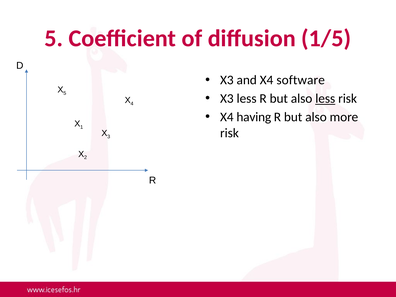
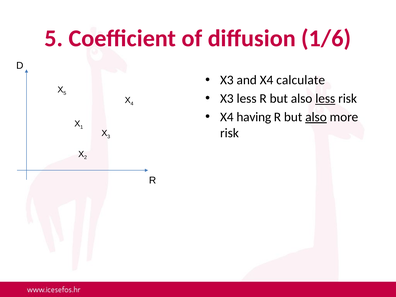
1/5: 1/5 -> 1/6 (326, 38)
software: software -> calculate (301, 80)
also underline: none -> present (316, 117)
